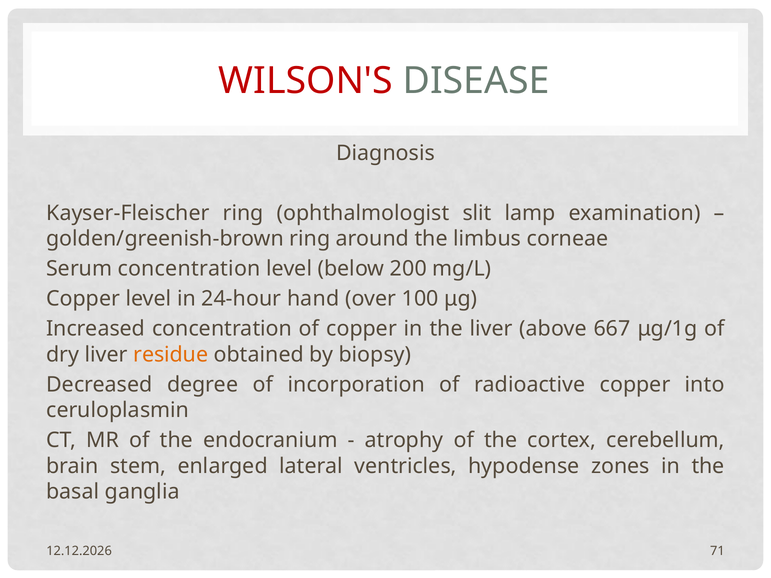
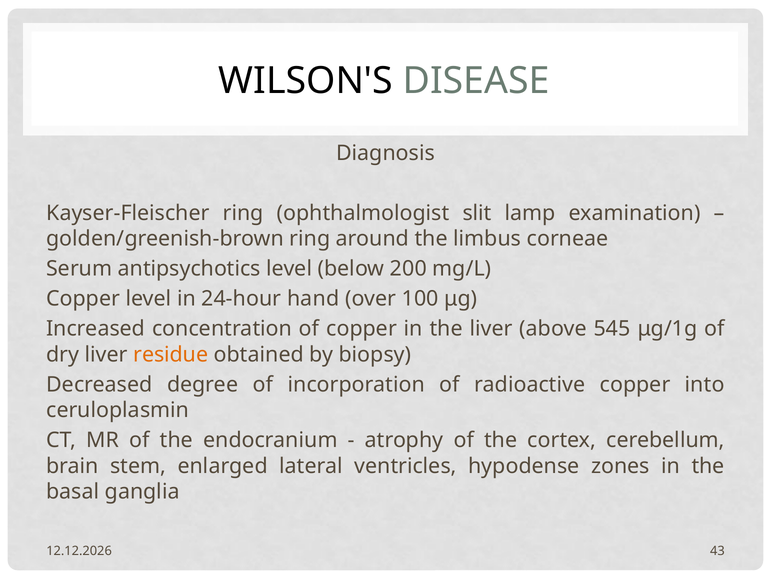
WILSON'S colour: red -> black (306, 81)
Serum concentration: concentration -> antipsychotics (189, 269)
667: 667 -> 545 (612, 329)
71: 71 -> 43 (717, 551)
